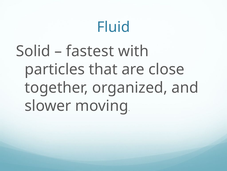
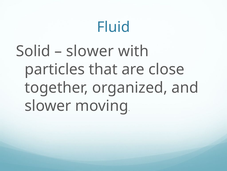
fastest: fastest -> slower (90, 51)
